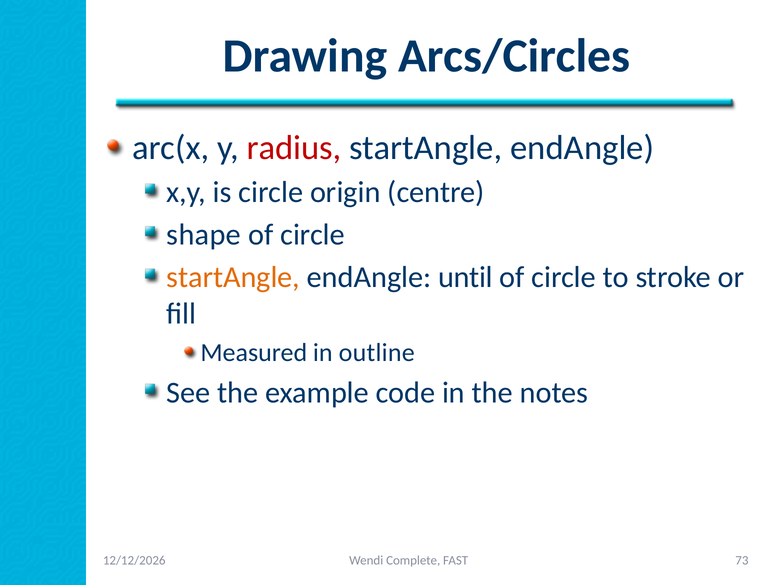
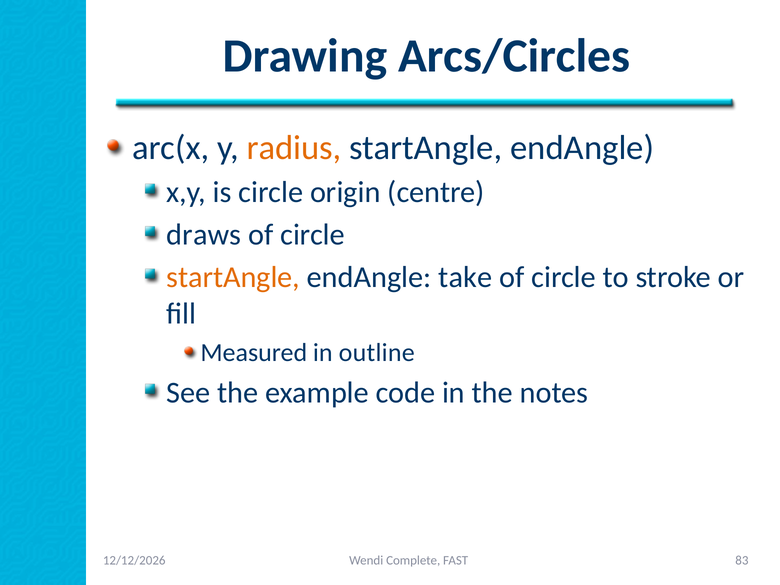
radius colour: red -> orange (294, 148)
shape: shape -> draws (204, 235)
until: until -> take (465, 277)
73: 73 -> 83 (742, 561)
